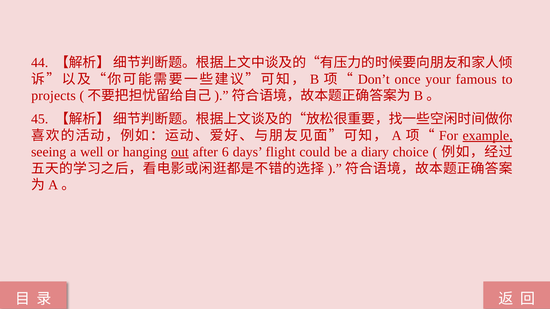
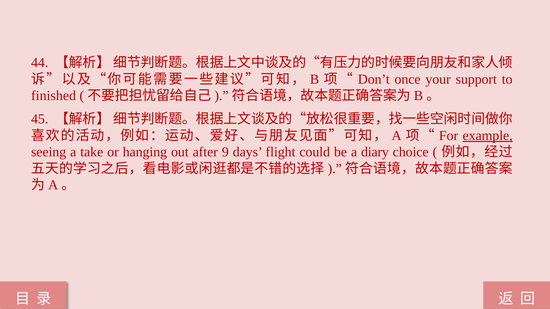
famous: famous -> support (476, 79)
projects: projects -> finished (54, 96)
well: well -> take (92, 152)
out underline: present -> none (180, 152)
6: 6 -> 9 (225, 152)
